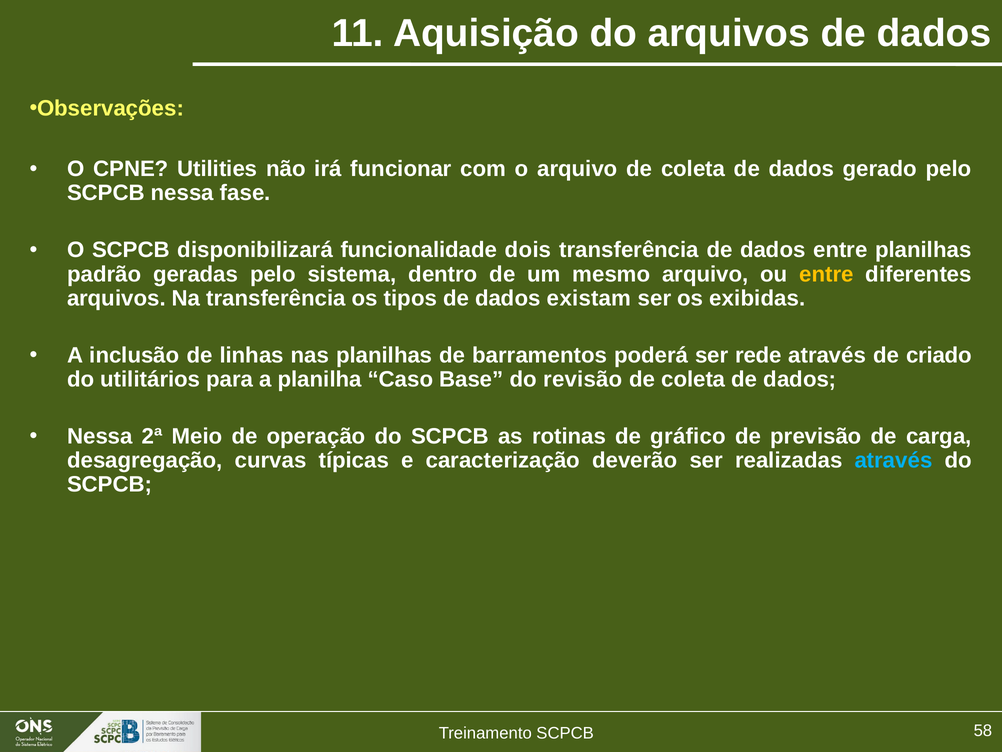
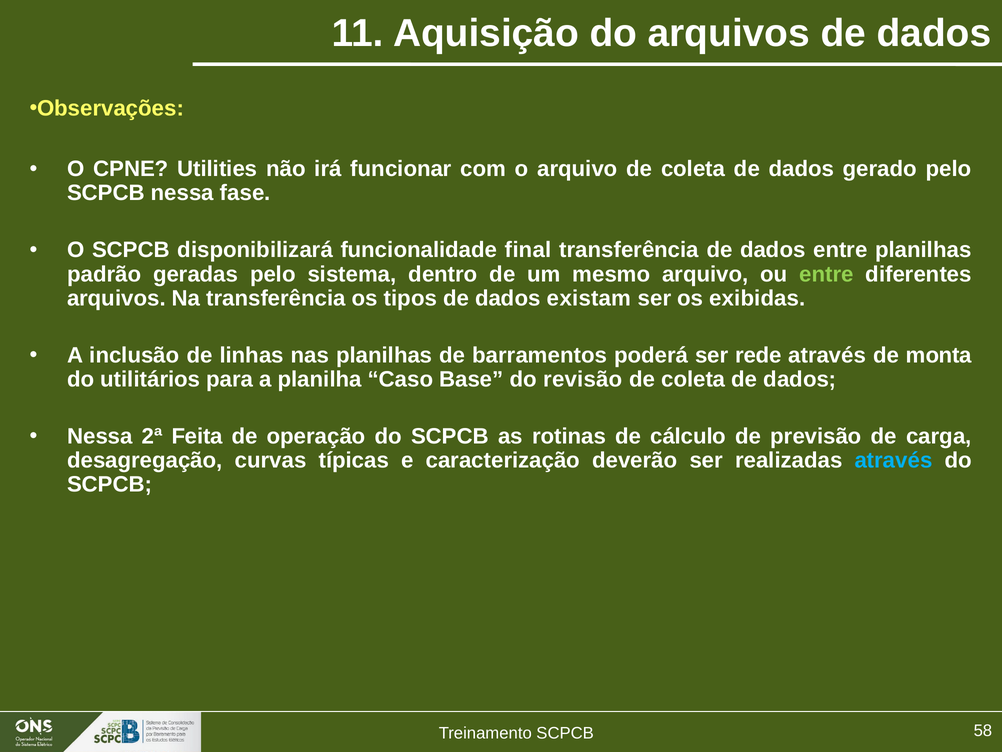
dois: dois -> final (528, 250)
entre colour: yellow -> light green (826, 274)
criado: criado -> monta (939, 355)
Meio: Meio -> Feita (197, 436)
gráfico: gráfico -> cálculo (688, 436)
